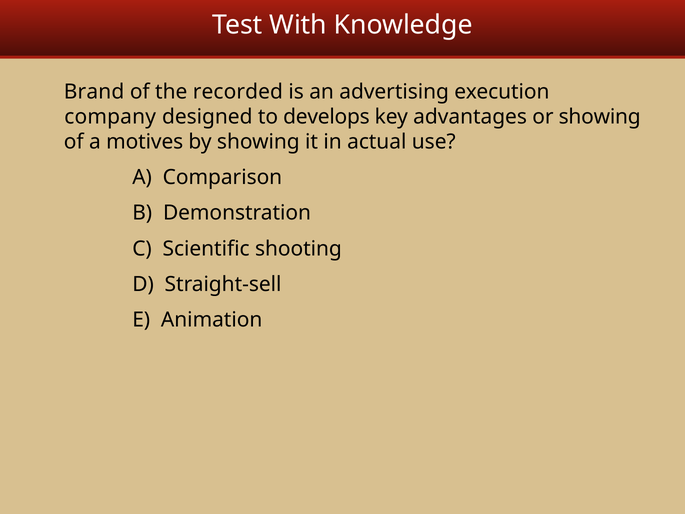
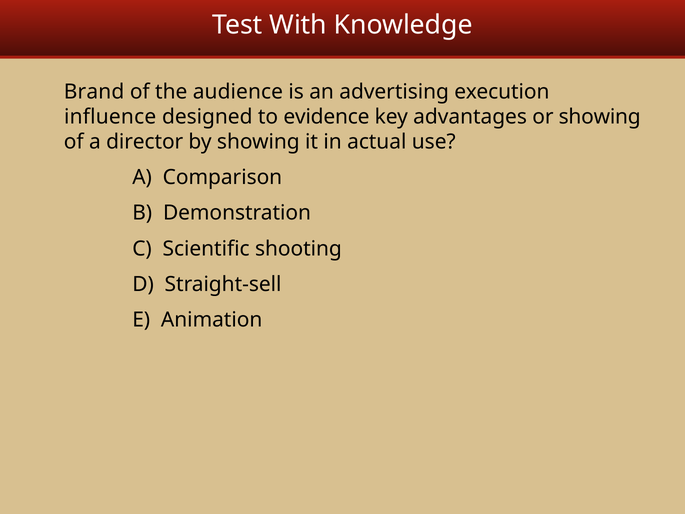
recorded: recorded -> audience (238, 92)
company: company -> influence (110, 117)
develops: develops -> evidence (326, 117)
motives: motives -> director (145, 142)
